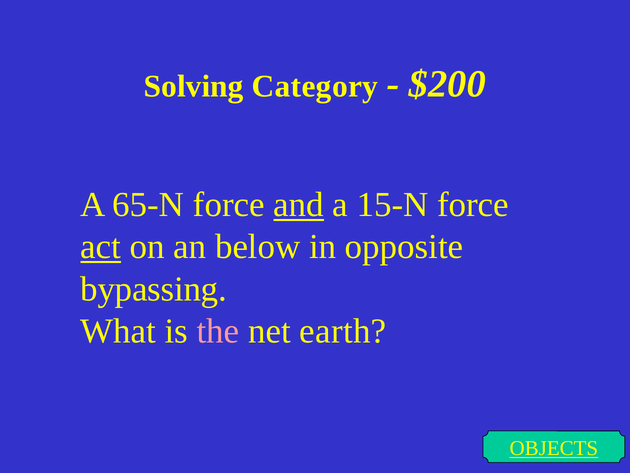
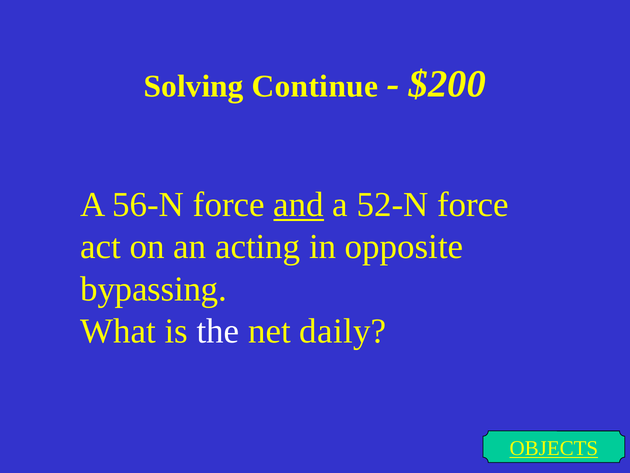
Category: Category -> Continue (315, 86)
65-N: 65-N -> 56-N (148, 205)
15-N: 15-N -> 52-N (393, 205)
act underline: present -> none (101, 247)
below: below -> acting (258, 247)
the colour: pink -> white (218, 331)
earth: earth -> daily (343, 331)
